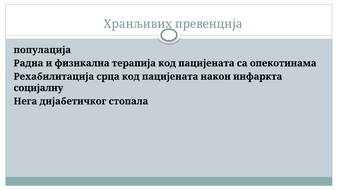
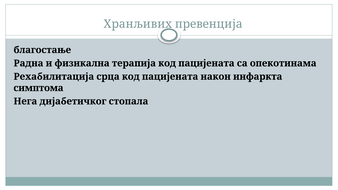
популација: популација -> благостање (42, 50)
социјалну: социјалну -> симптома (38, 88)
